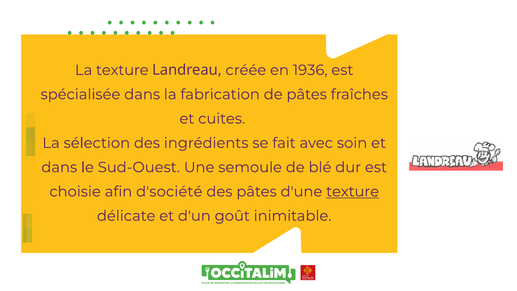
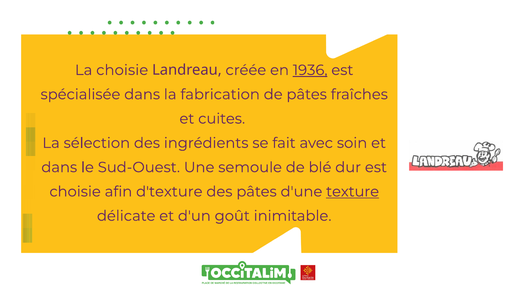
La texture: texture -> choisie (122, 70)
1936 underline: none -> present (310, 70)
d'société: d'société -> d'texture (169, 191)
